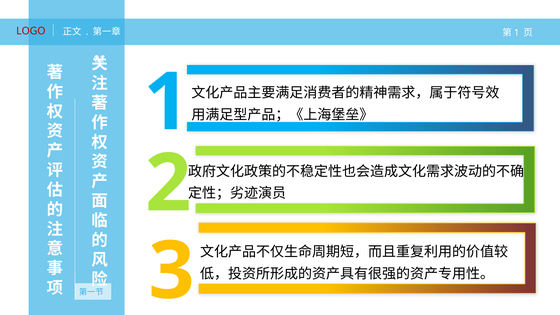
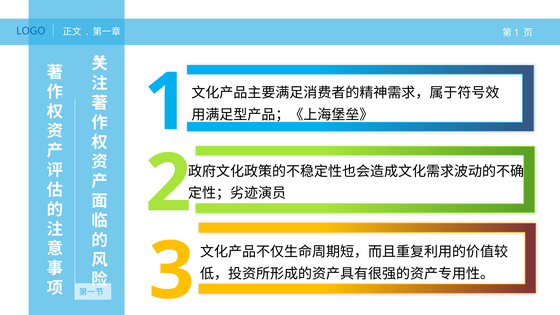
LOGO colour: red -> blue (31, 31)
